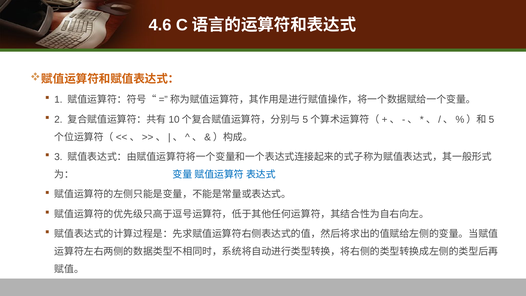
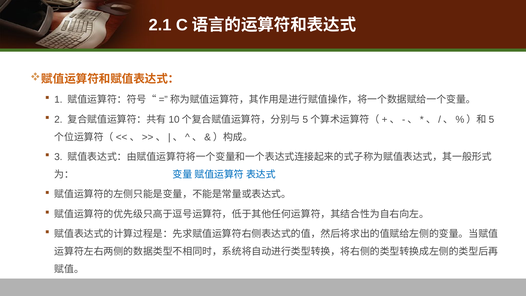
4.6: 4.6 -> 2.1 (160, 25)
